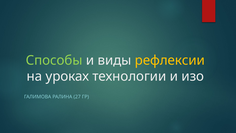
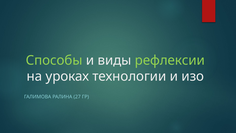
рефлексии colour: yellow -> light green (170, 60)
